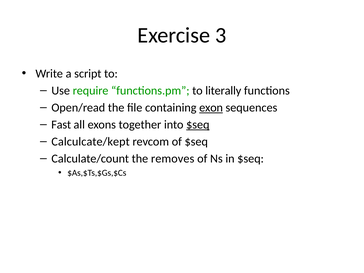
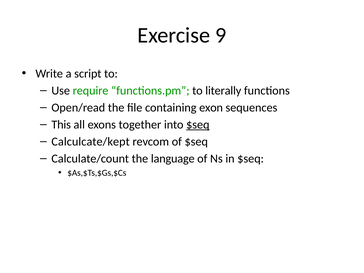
3: 3 -> 9 (221, 35)
exon underline: present -> none (211, 108)
Fast: Fast -> This (61, 125)
removes: removes -> language (173, 159)
